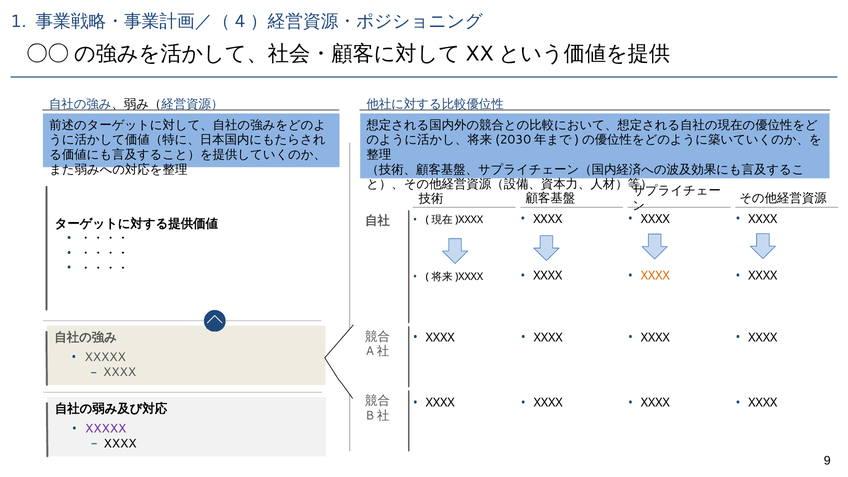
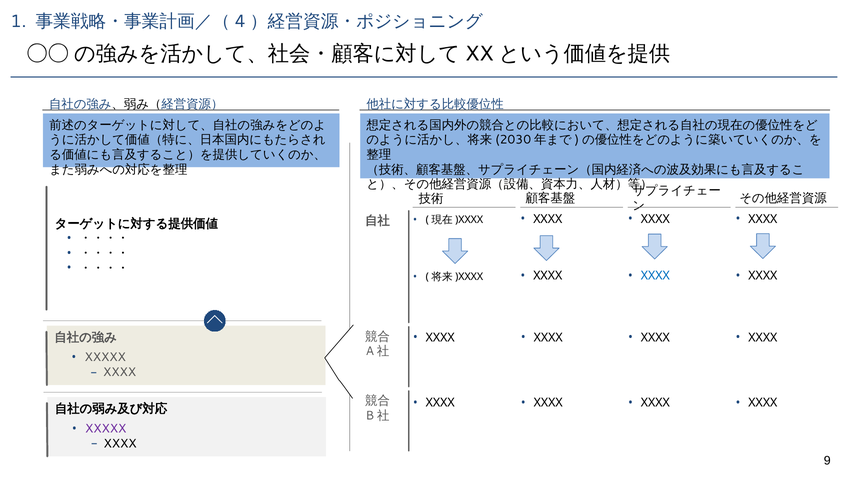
XXXX colour: orange -> blue (655, 276)
